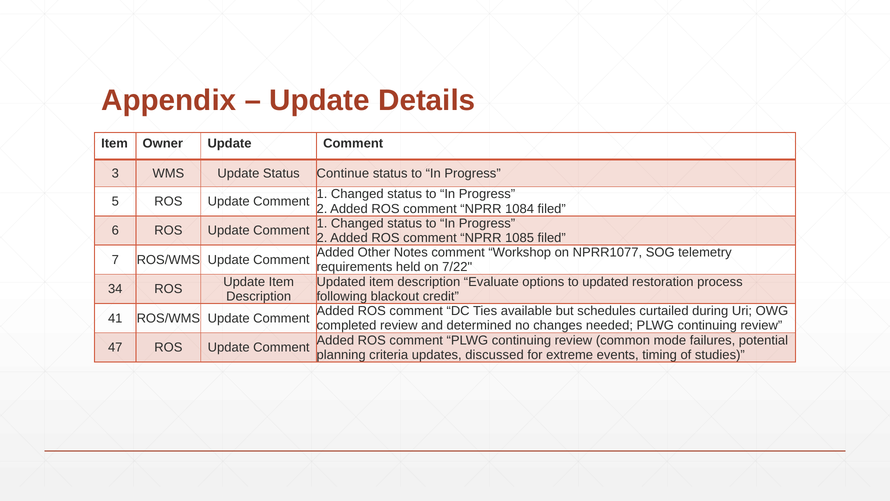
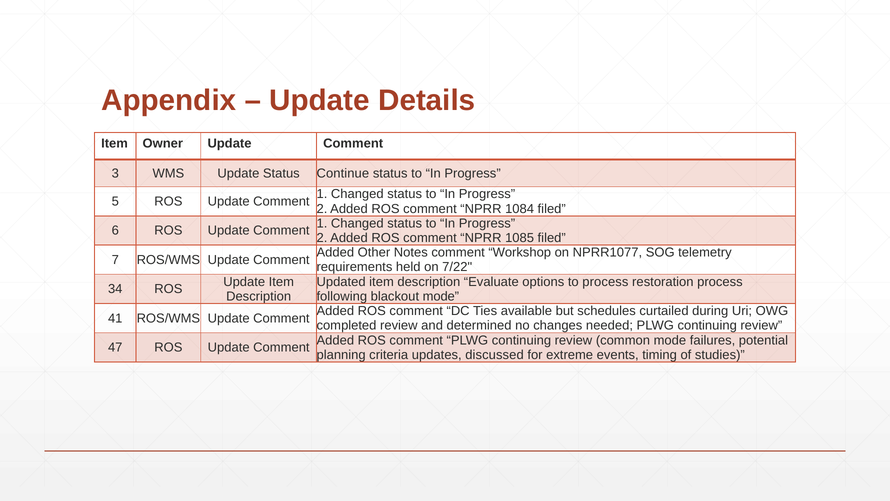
to updated: updated -> process (605, 282)
blackout credit: credit -> mode (441, 296)
